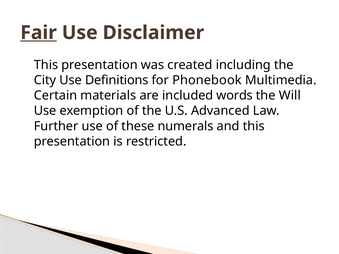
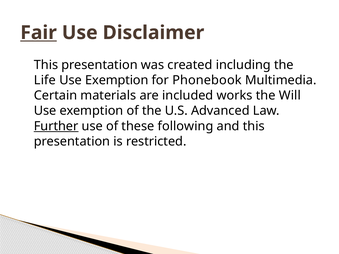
City: City -> Life (45, 80)
Definitions: Definitions -> Exemption (117, 80)
words: words -> works (235, 96)
Further underline: none -> present (56, 126)
numerals: numerals -> following (185, 126)
